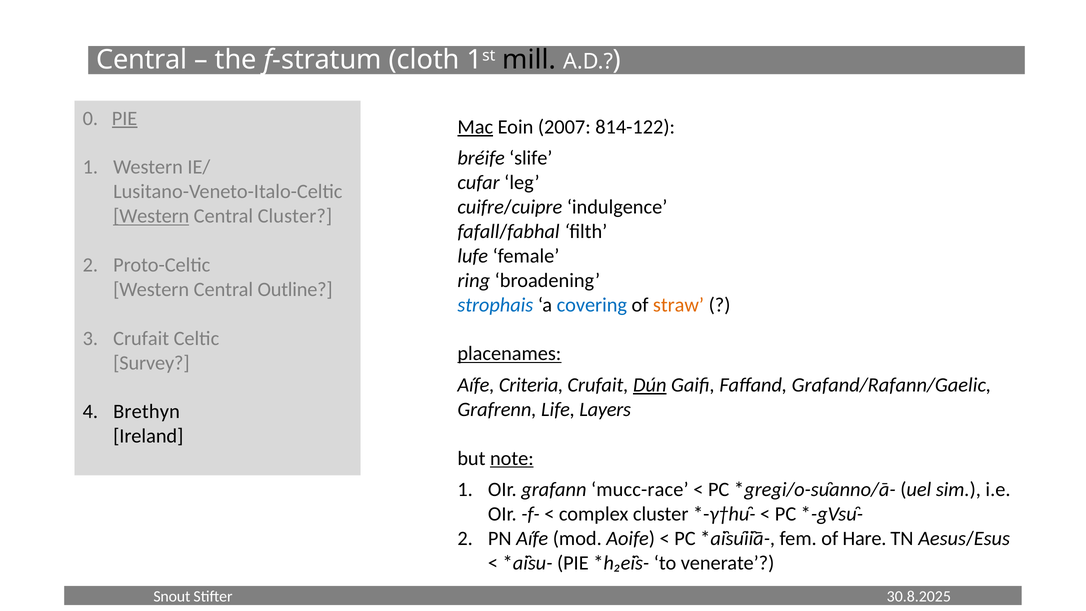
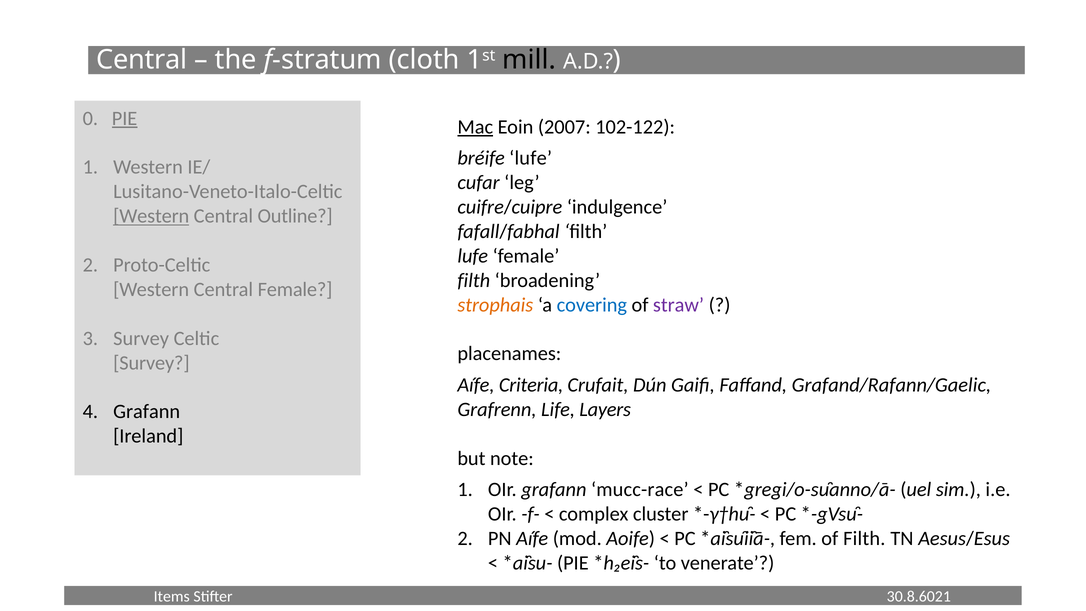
814-122: 814-122 -> 102-122 (635, 127)
bréife slife: slife -> lufe (531, 158)
Central Cluster: Cluster -> Outline (295, 216)
ring: ring -> filth (474, 280)
Central Outline: Outline -> Female (295, 289)
strophais colour: blue -> orange (495, 305)
straw colour: orange -> purple (679, 305)
Crufait: Crufait -> Survey (141, 338)
placenames underline: present -> none (509, 354)
Dún underline: present -> none (650, 385)
Brethyn: Brethyn -> Grafann (147, 412)
note underline: present -> none (512, 458)
of Hare: Hare -> Filth (864, 538)
Snout: Snout -> Items (172, 596)
30.8.2025: 30.8.2025 -> 30.8.6021 (919, 596)
